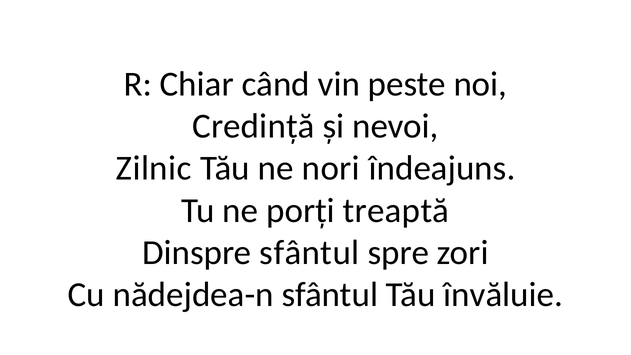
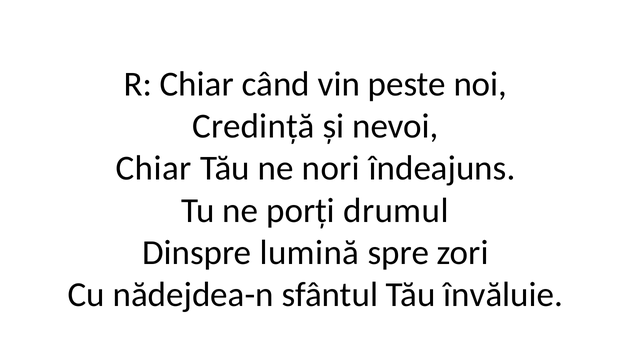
Zilnic: Zilnic -> Chiar (154, 168)
treaptă: treaptă -> drumul (396, 210)
Dinspre sfântul: sfântul -> lumină (309, 252)
